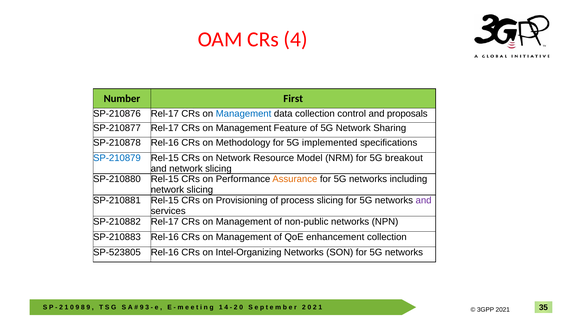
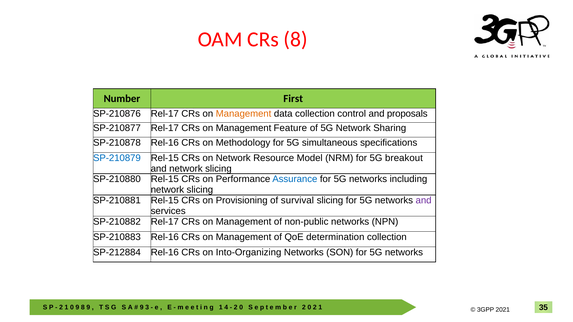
CRs 4: 4 -> 8 (296, 40)
Management colour: blue -> orange (244, 114)
implemented: implemented -> simultaneous (330, 143)
Assurance colour: orange -> blue (295, 179)
process: process -> survival (297, 201)
enhancement: enhancement -> determination (335, 237)
SP-523805: SP-523805 -> SP-212884 (117, 252)
Intel-Organizing: Intel-Organizing -> Into-Organizing (249, 252)
